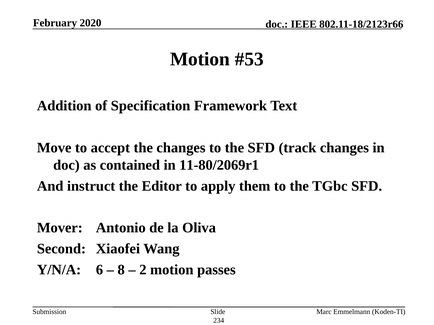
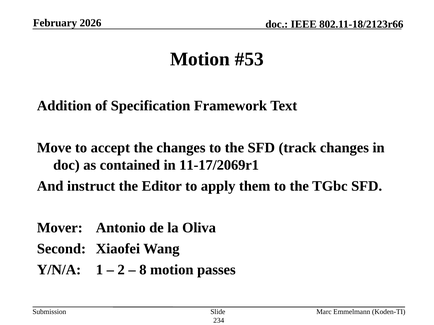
2020: 2020 -> 2026 (91, 23)
11-80/2069r1: 11-80/2069r1 -> 11-17/2069r1 (219, 165)
6: 6 -> 1 (99, 270)
8: 8 -> 2 (121, 270)
2: 2 -> 8 (143, 270)
